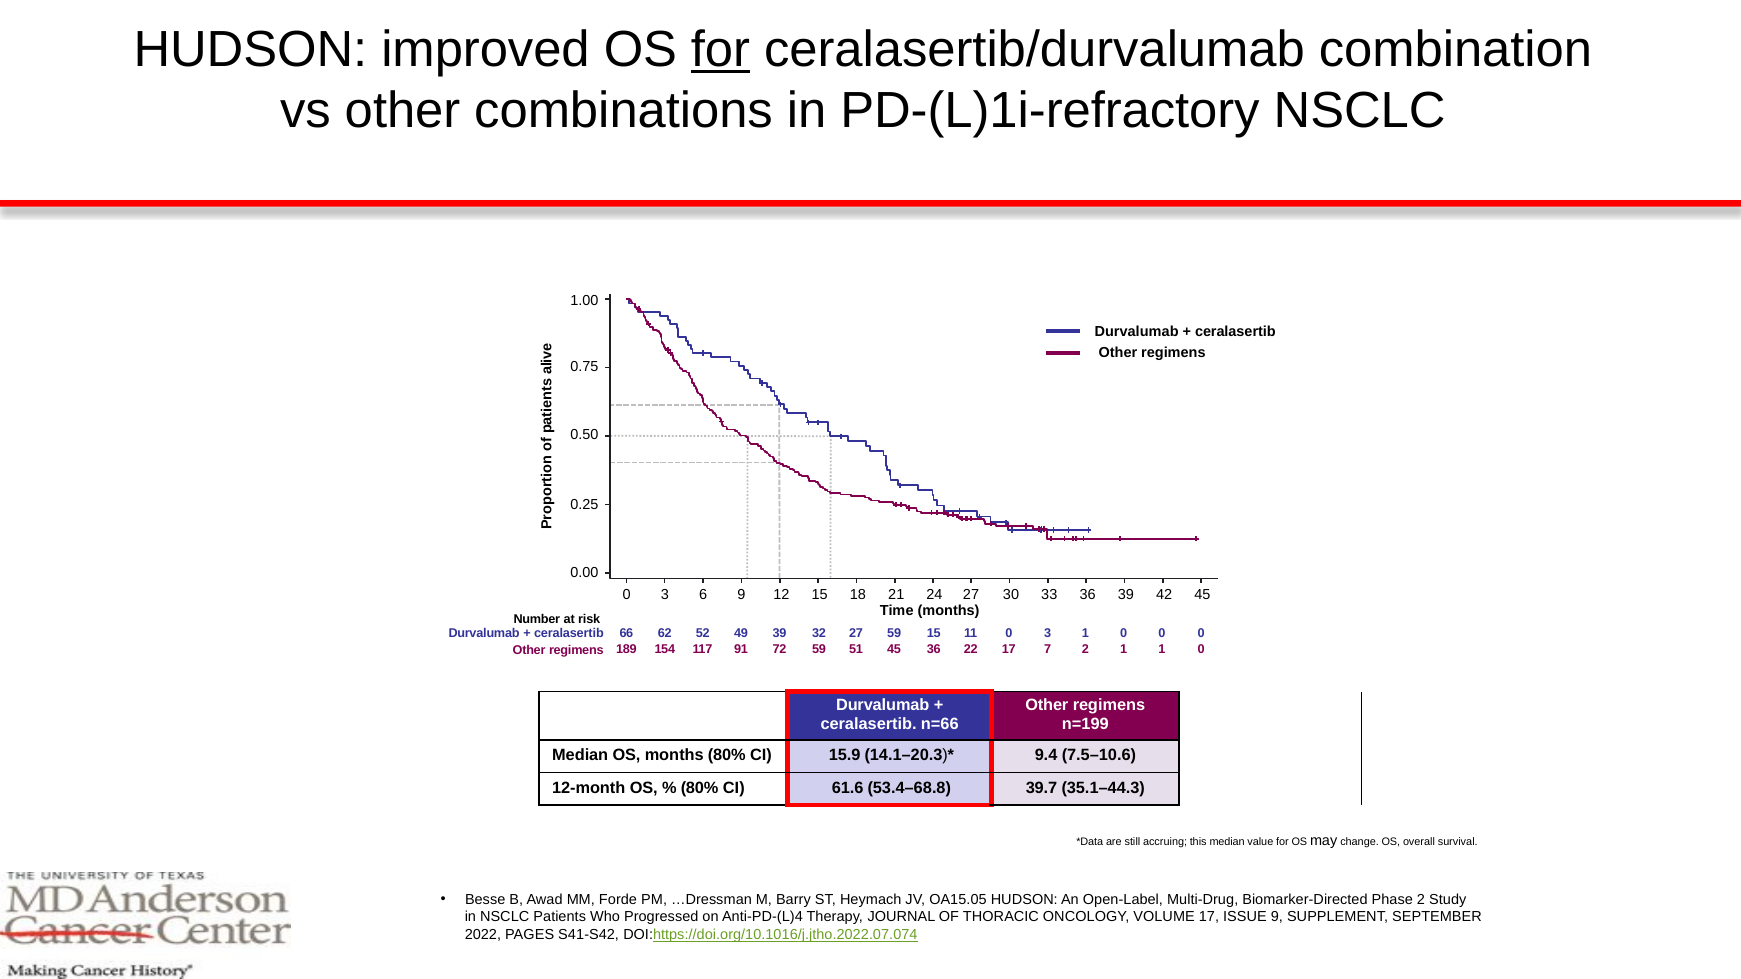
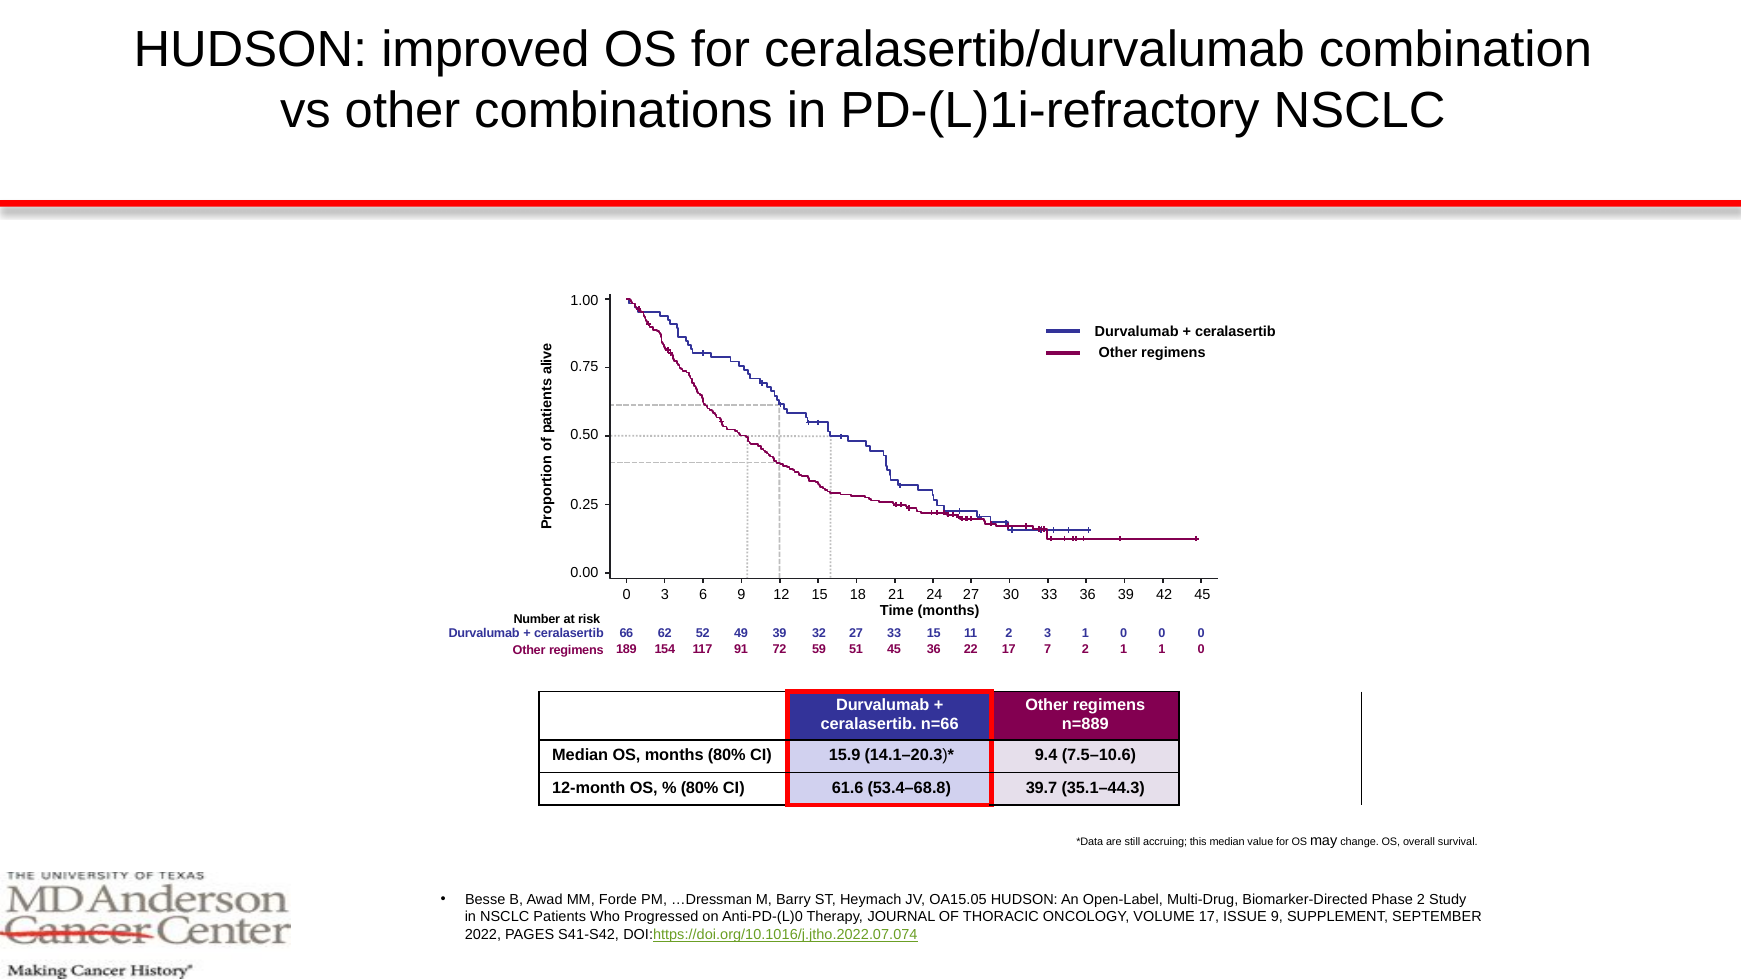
for underline: present -> none (721, 49)
27 59: 59 -> 33 (894, 634)
11 0: 0 -> 2 (1009, 634)
n=199: n=199 -> n=889 (1085, 724)
Anti-PD-(L)4: Anti-PD-(L)4 -> Anti-PD-(L)0 (762, 917)
